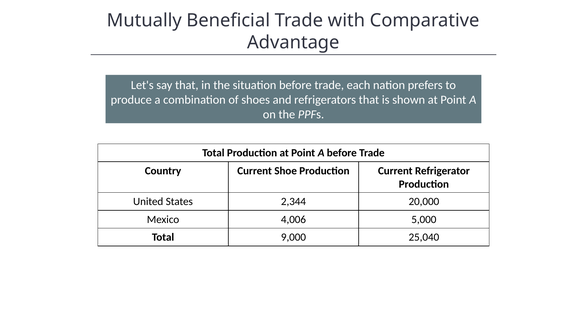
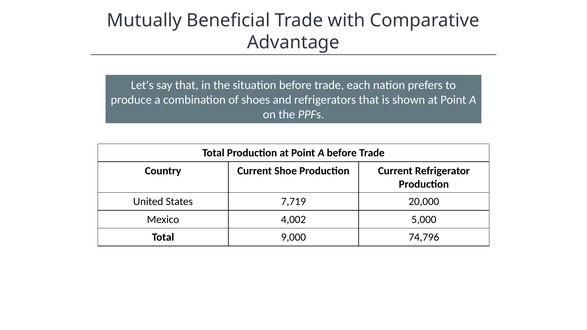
2,344: 2,344 -> 7,719 (293, 202)
4,006: 4,006 -> 4,002 (293, 220)
25,040: 25,040 -> 74,796 (424, 237)
